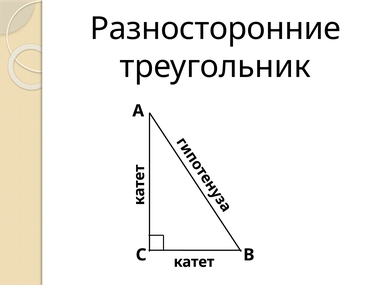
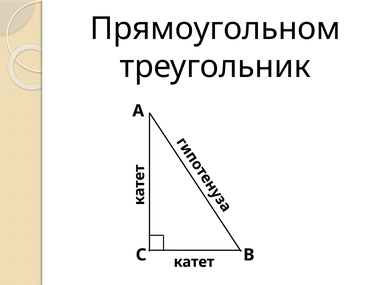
Разносторонние: Разносторонние -> Прямоугольном (215, 29)
